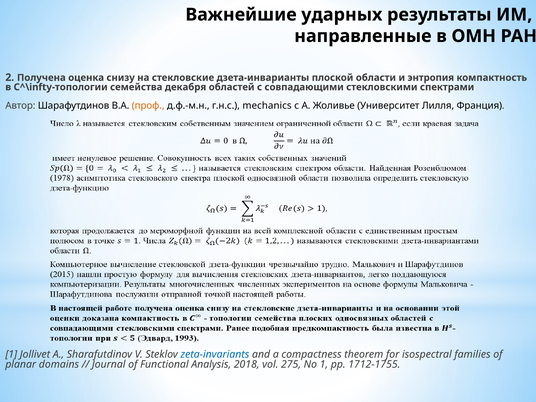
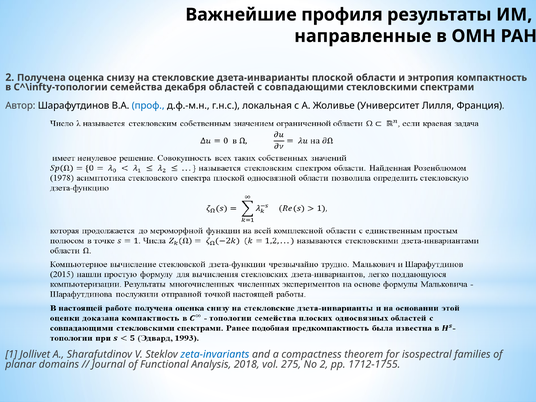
ударных: ударных -> профиля (342, 15)
проф colour: orange -> blue (148, 106)
mechanics: mechanics -> локальная (267, 106)
No 1: 1 -> 2 (324, 364)
